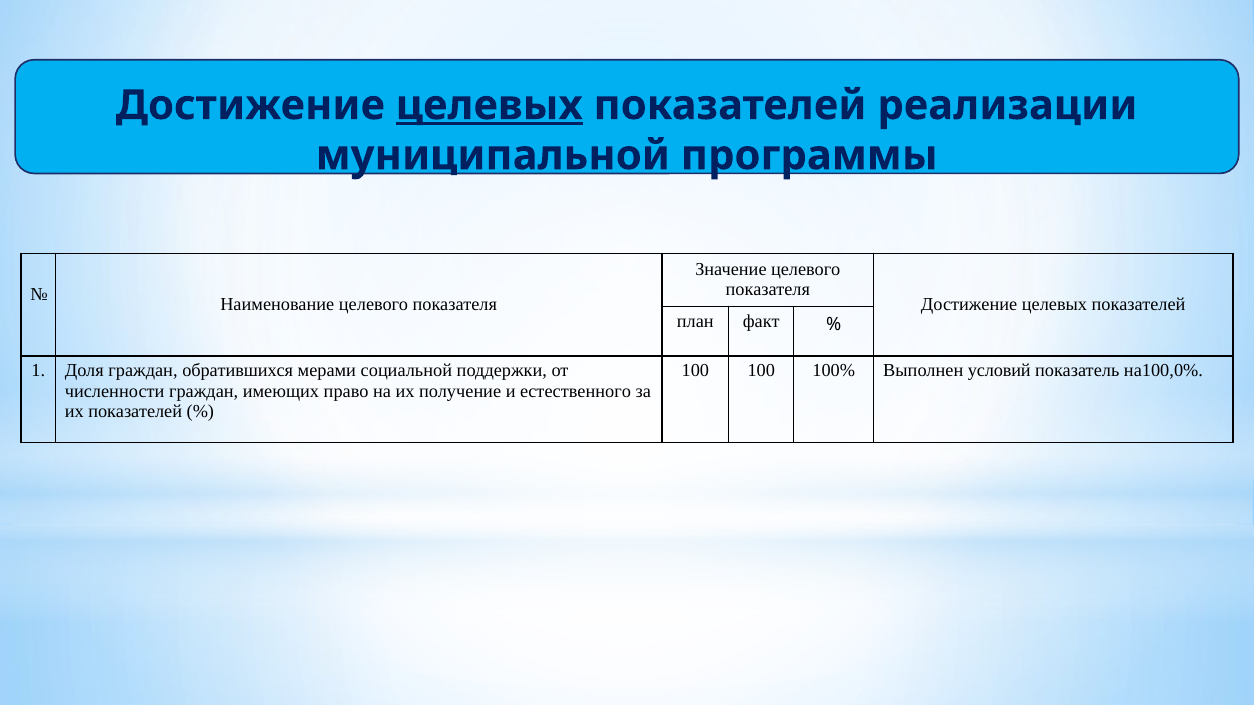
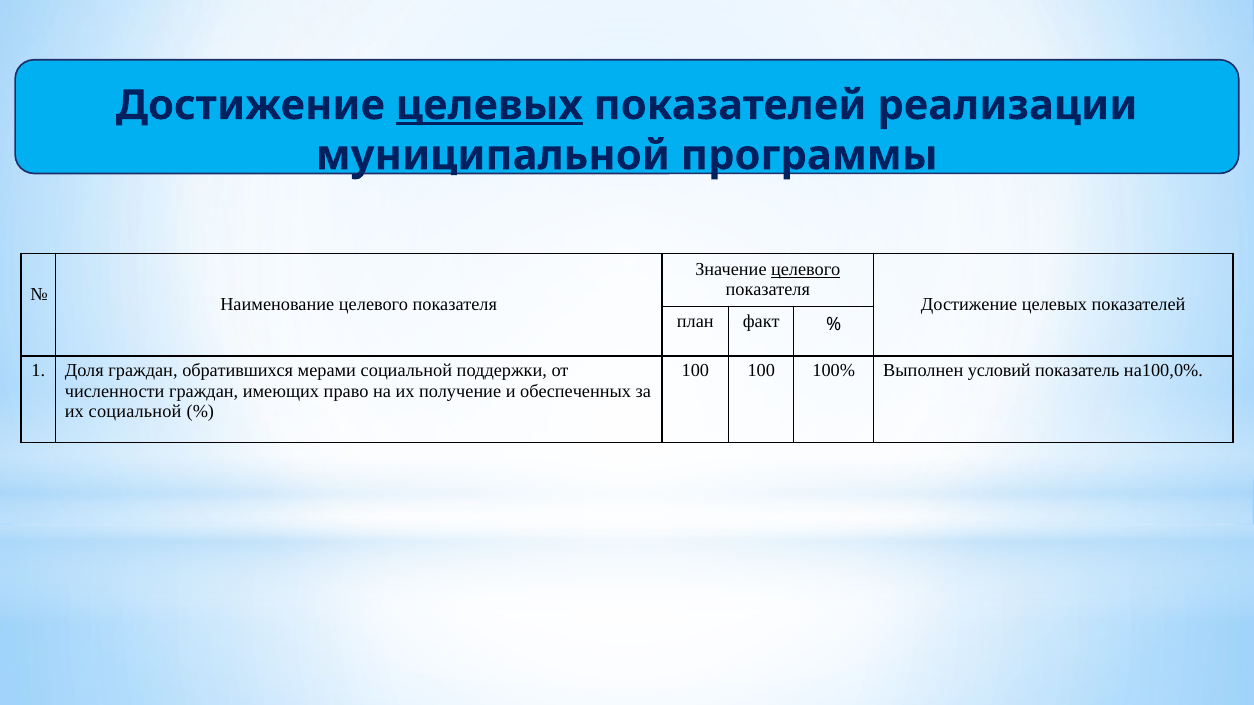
целевого underline: none -> present (806, 270)
естественного: естественного -> обеспеченных (576, 391)
их показателей: показателей -> социальной (135, 412)
